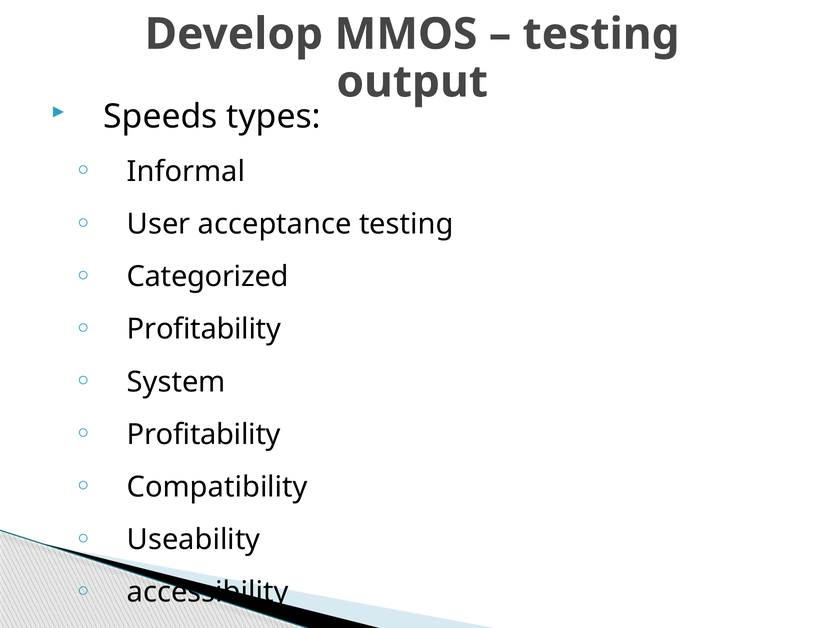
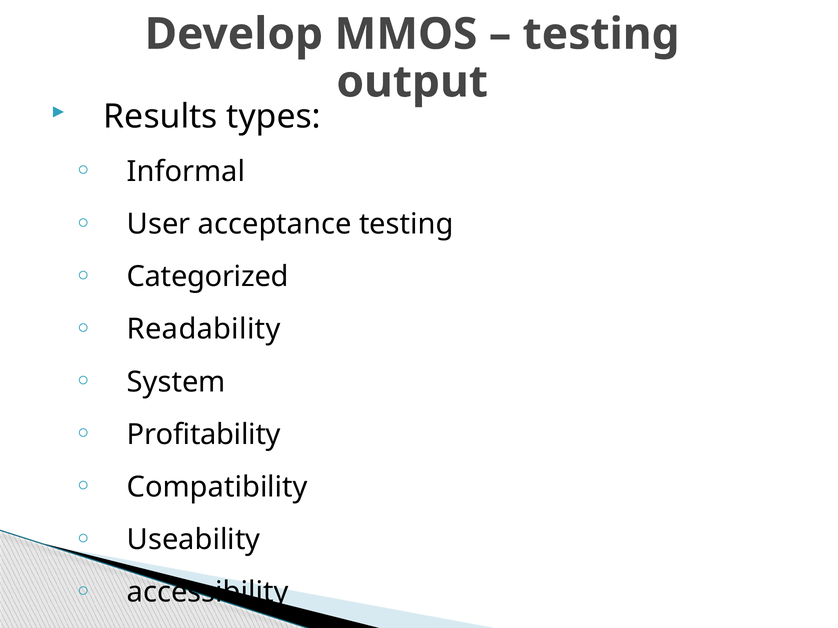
Speeds: Speeds -> Results (161, 117)
Profitability: Profitability -> Readability (204, 330)
